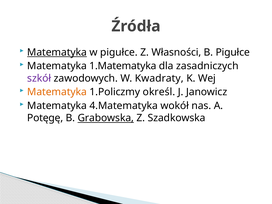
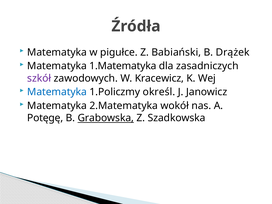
Matematyka underline: present -> none (57, 52)
Własności: Własności -> Babiański (176, 52)
B Pigułce: Pigułce -> Drążek (233, 52)
Kwadraty: Kwadraty -> Kracewicz (159, 78)
Matematyka colour: orange -> blue (57, 92)
4.Matematyka: 4.Matematyka -> 2.Matematyka (124, 106)
